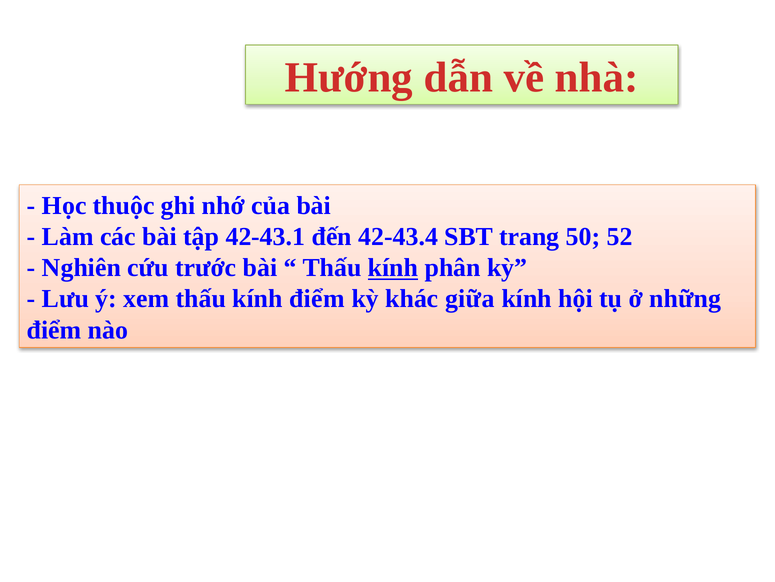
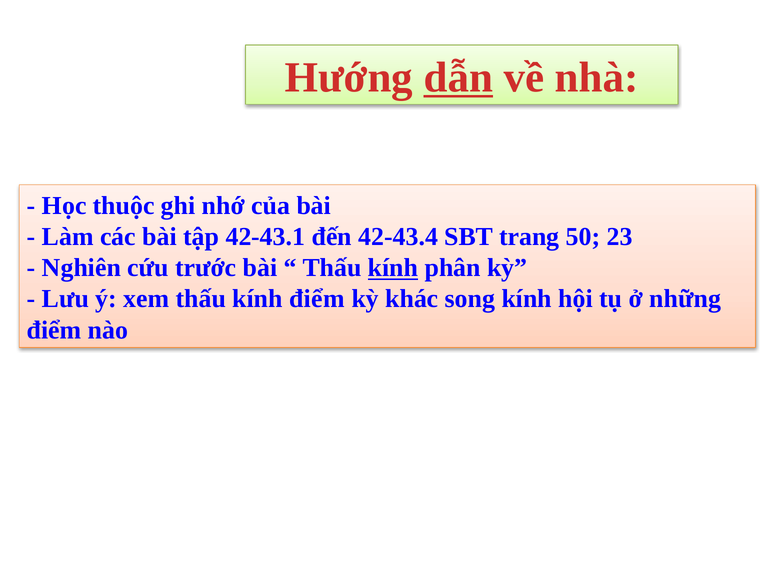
dẫn underline: none -> present (458, 77)
52: 52 -> 23 (620, 237)
giữa: giữa -> song (470, 299)
